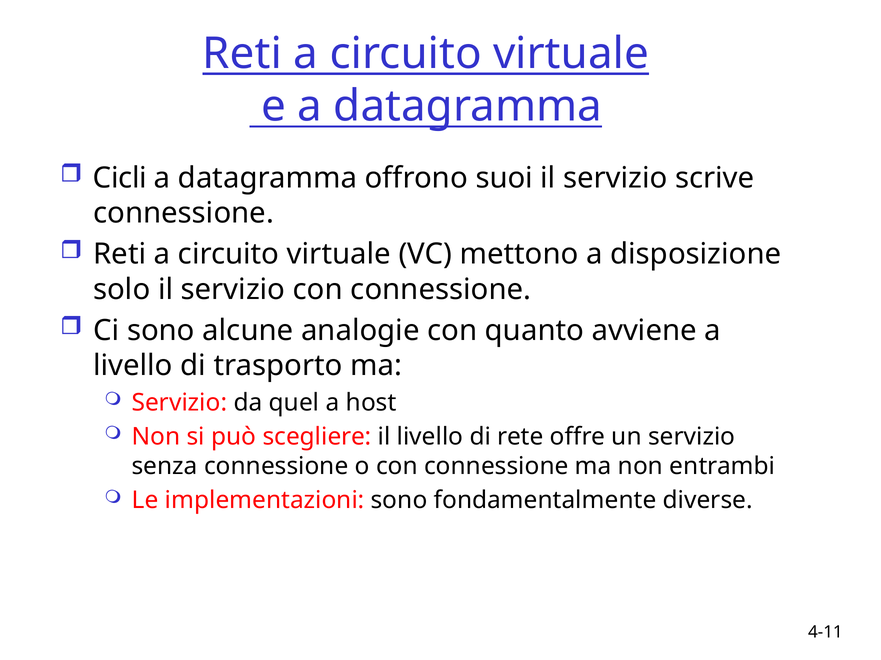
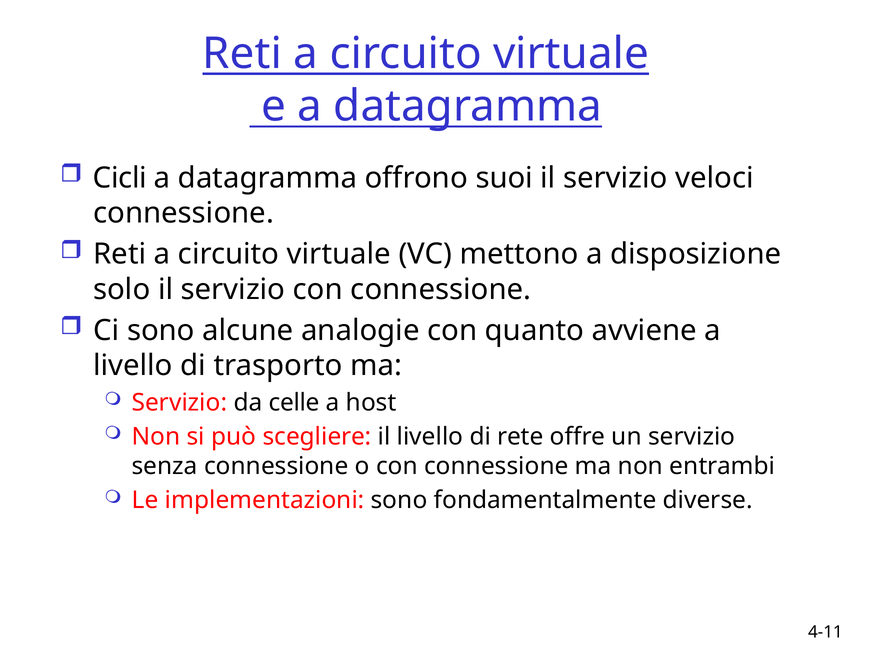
scrive: scrive -> veloci (715, 178)
quel: quel -> celle (294, 403)
